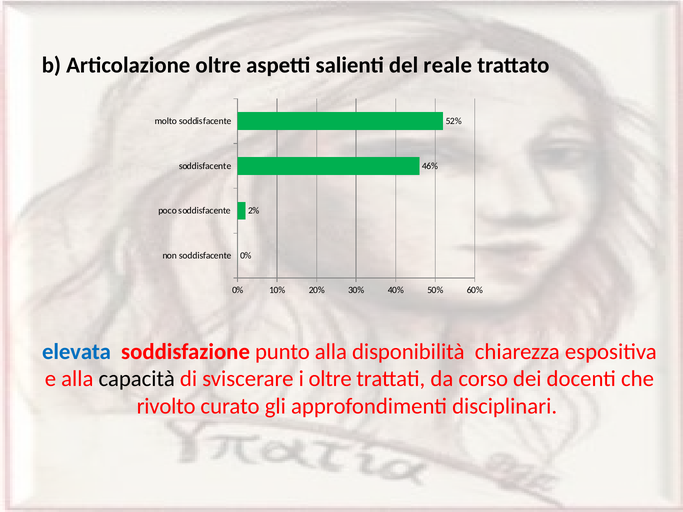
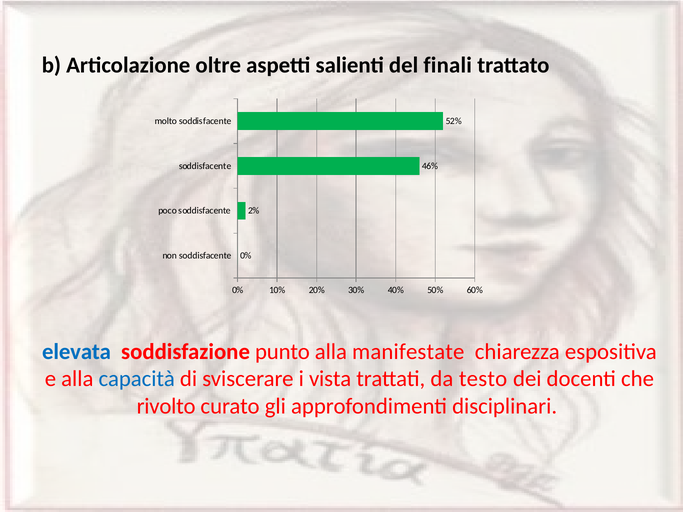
reale: reale -> finali (448, 65)
disponibilità: disponibilità -> manifestate (408, 352)
capacità colour: black -> blue (137, 379)
i oltre: oltre -> vista (330, 379)
corso: corso -> testo (483, 379)
